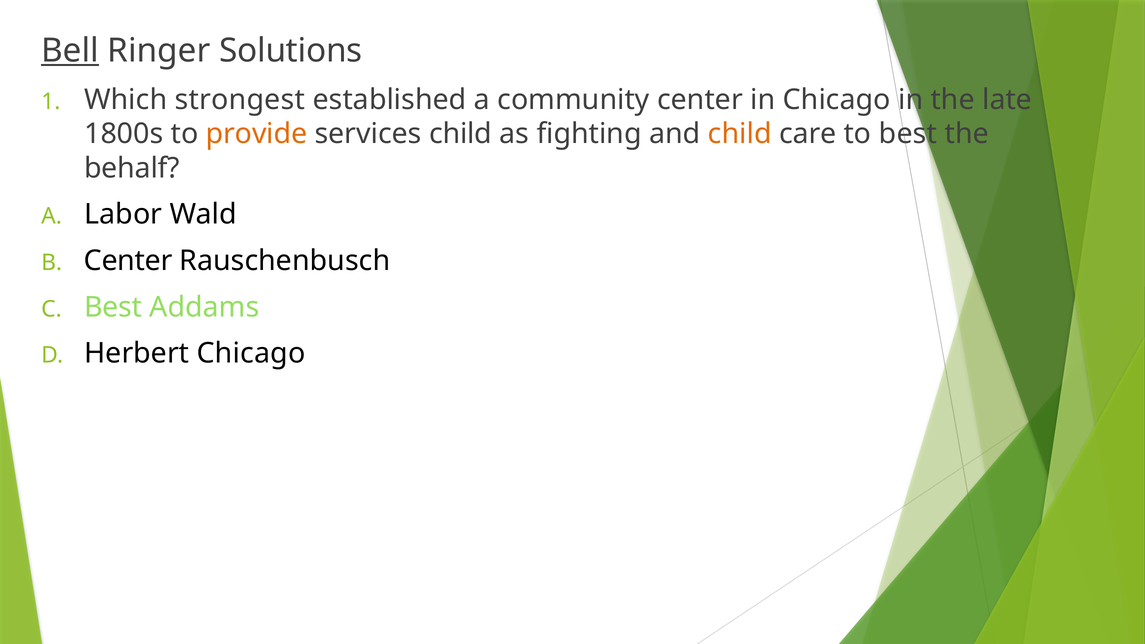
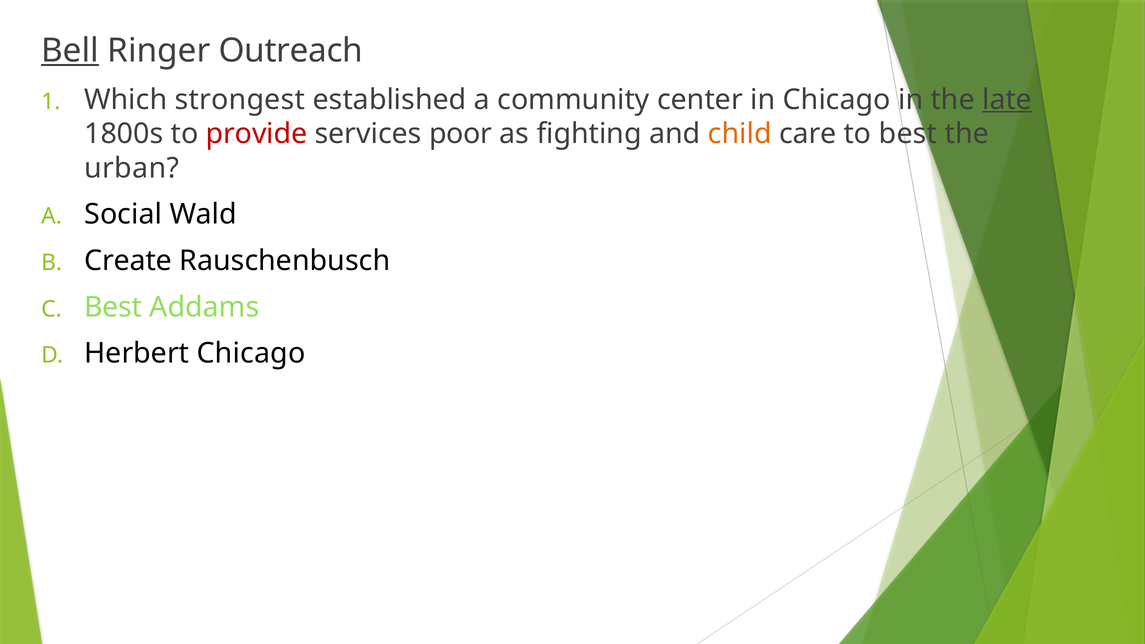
Solutions: Solutions -> Outreach (291, 51)
late underline: none -> present (1007, 100)
provide colour: orange -> red (257, 134)
services child: child -> poor (461, 134)
behalf: behalf -> urban (132, 168)
Labor: Labor -> Social (123, 215)
Center: Center -> Create (128, 261)
